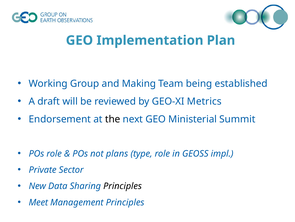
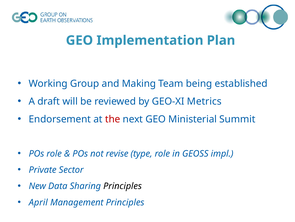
the colour: black -> red (113, 119)
plans: plans -> revise (117, 153)
Meet: Meet -> April (38, 202)
